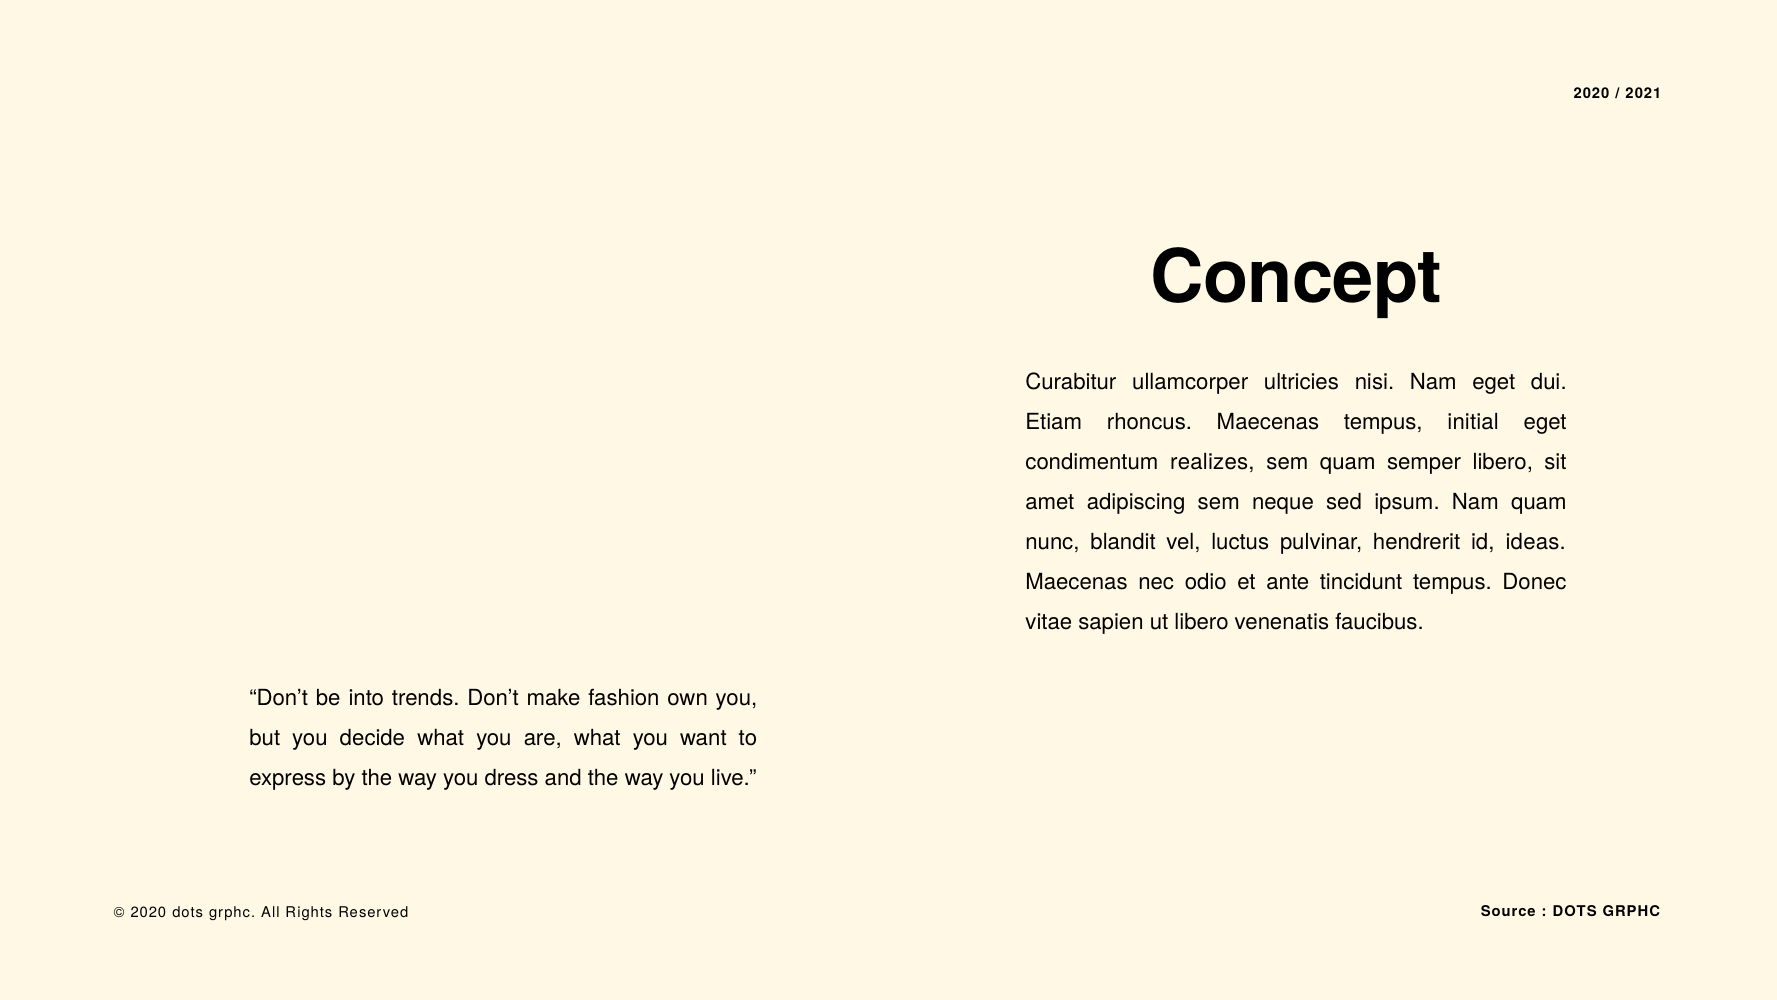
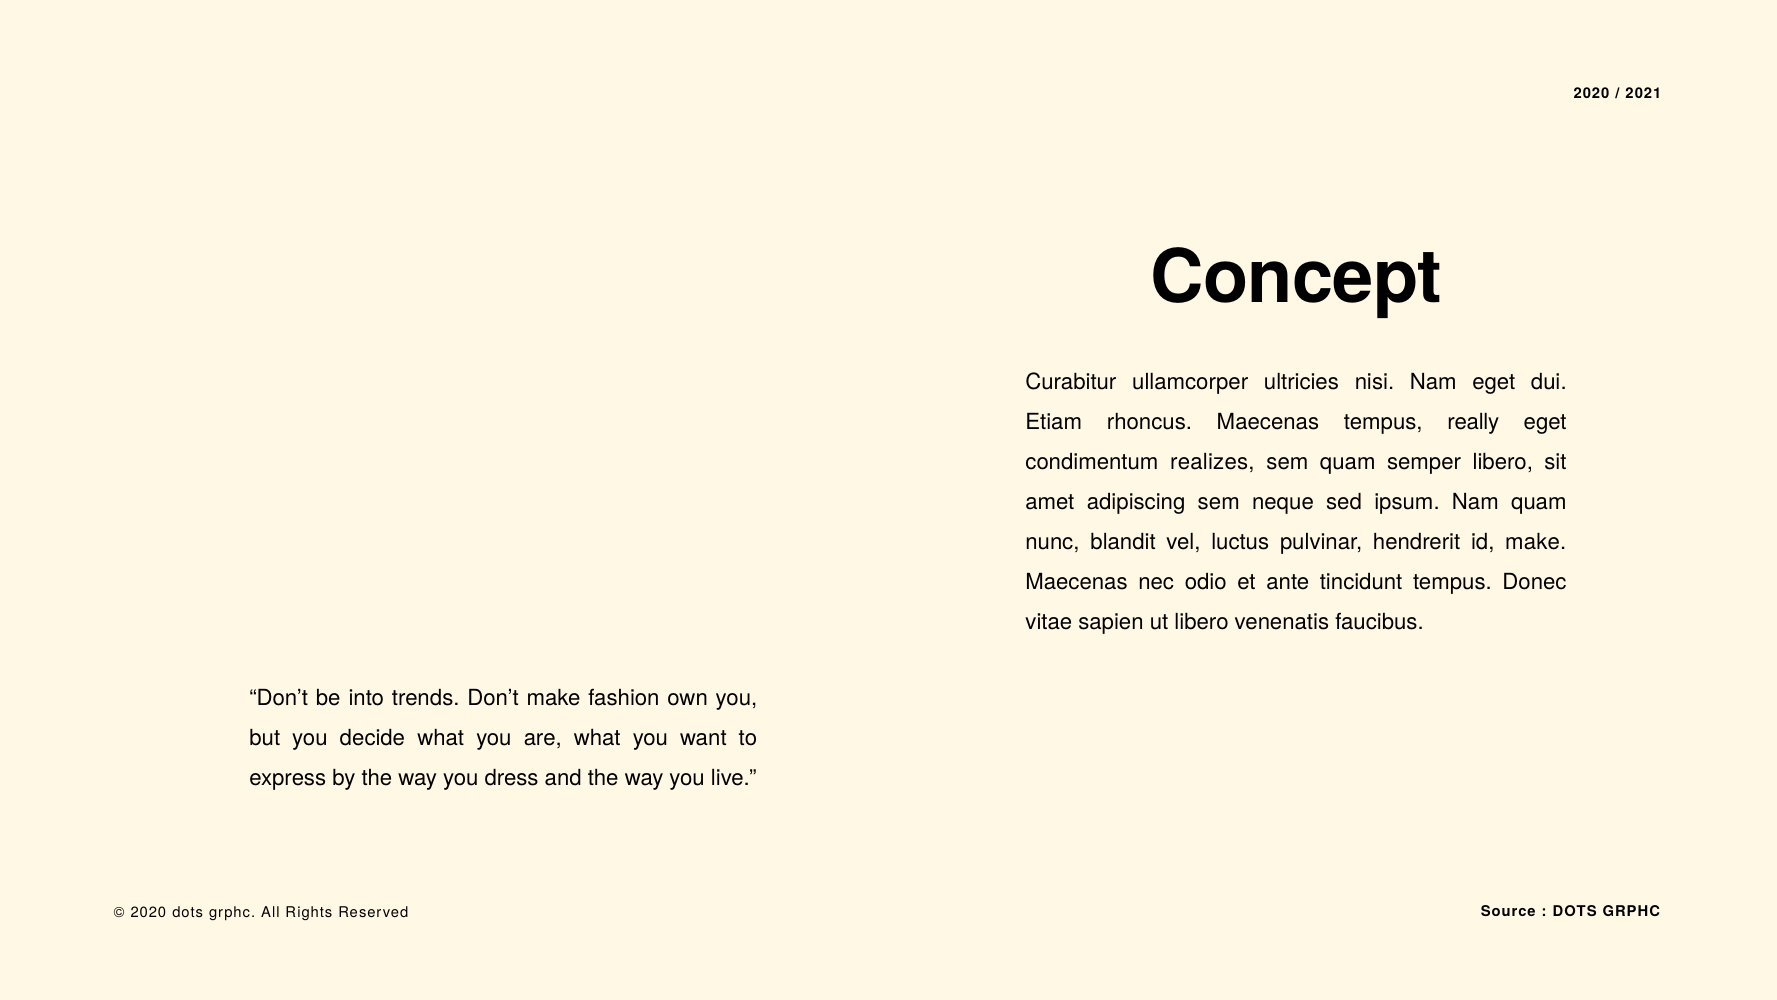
initial: initial -> really (1473, 422)
id ideas: ideas -> make (1536, 542)
